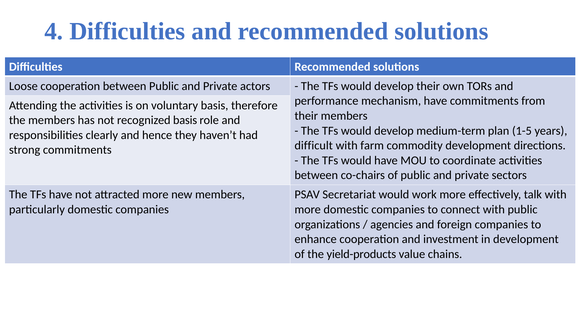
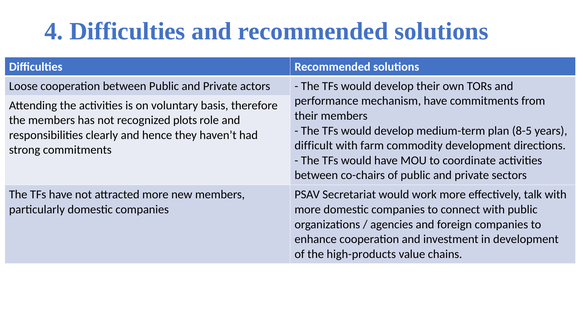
recognized basis: basis -> plots (185, 120)
1-5: 1-5 -> 8-5 (522, 131)
yield-products: yield-products -> high-products (361, 254)
